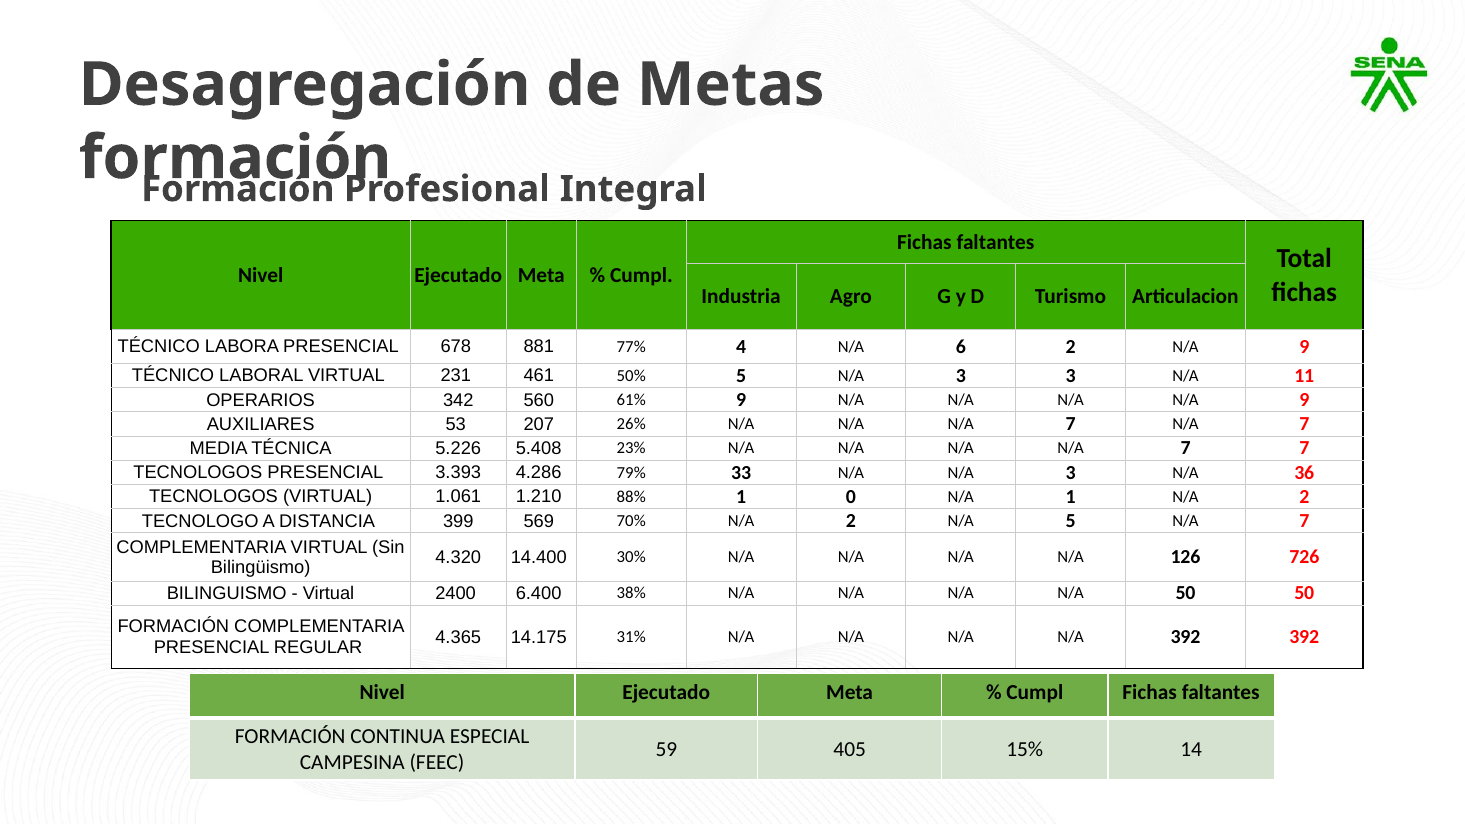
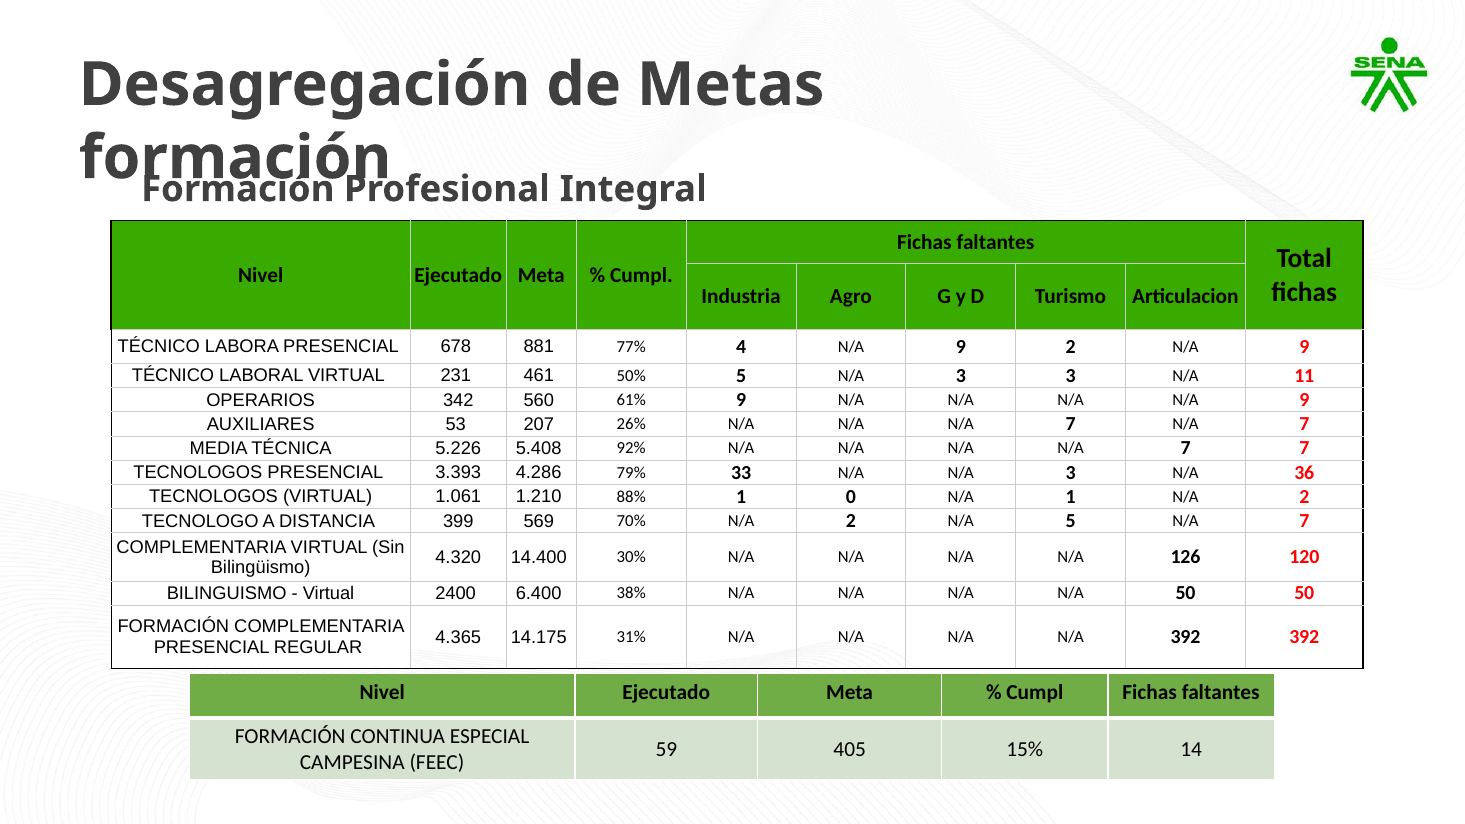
4 N/A 6: 6 -> 9 (961, 346)
23%: 23% -> 92% (631, 448)
726: 726 -> 120 (1304, 557)
